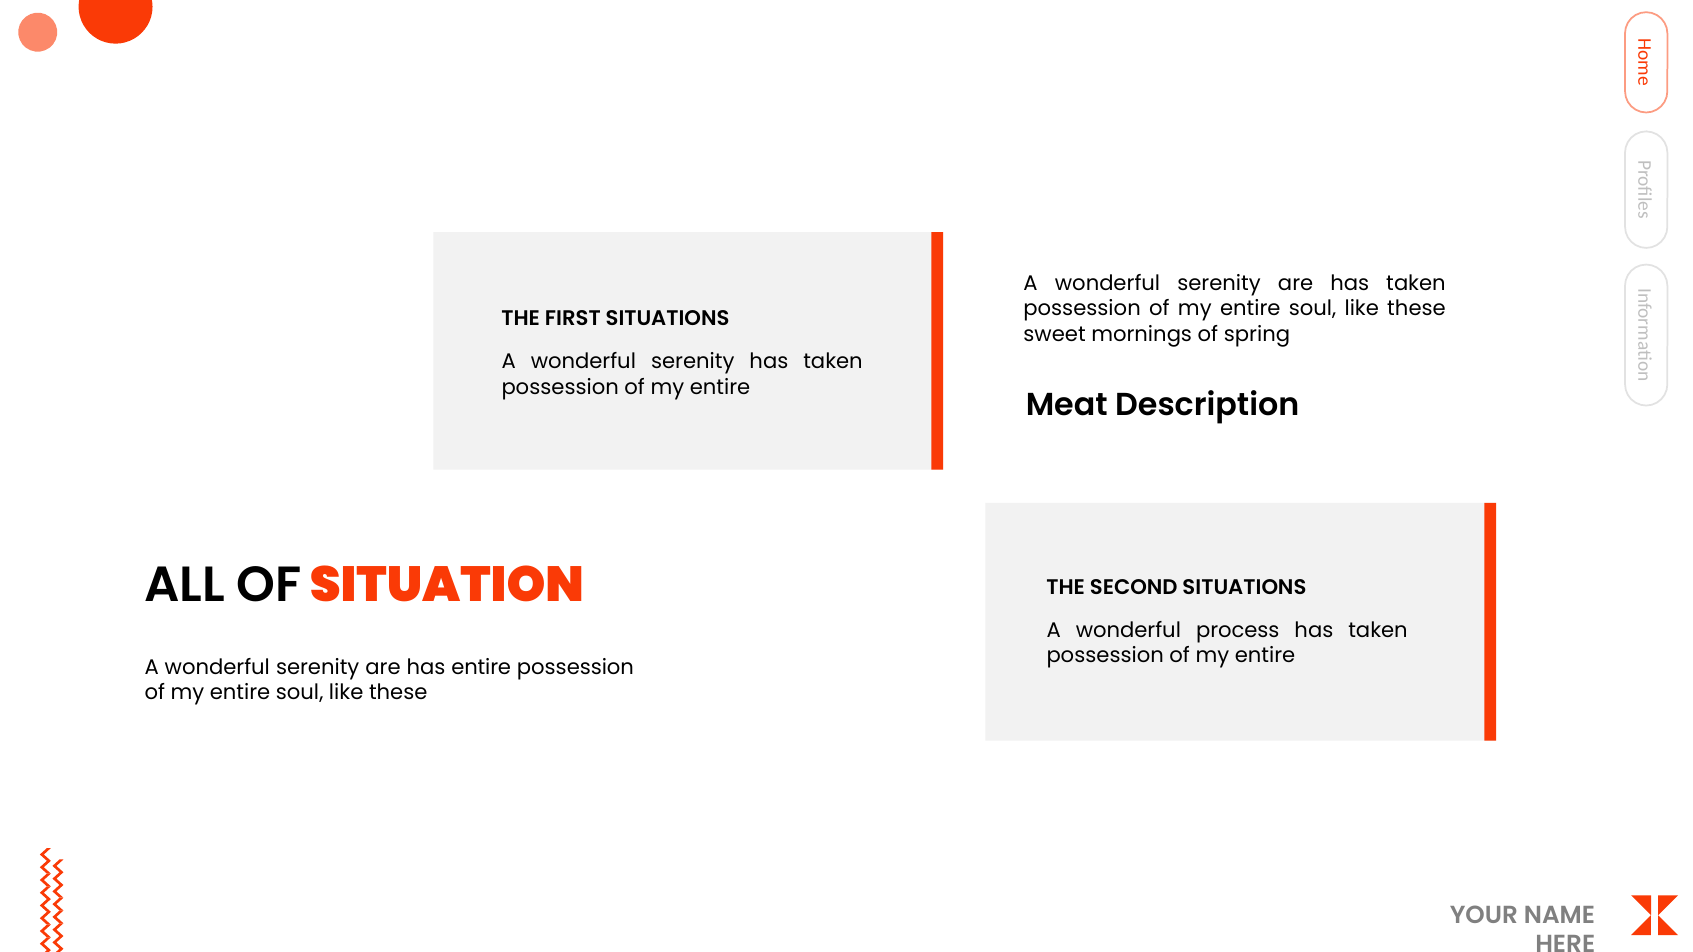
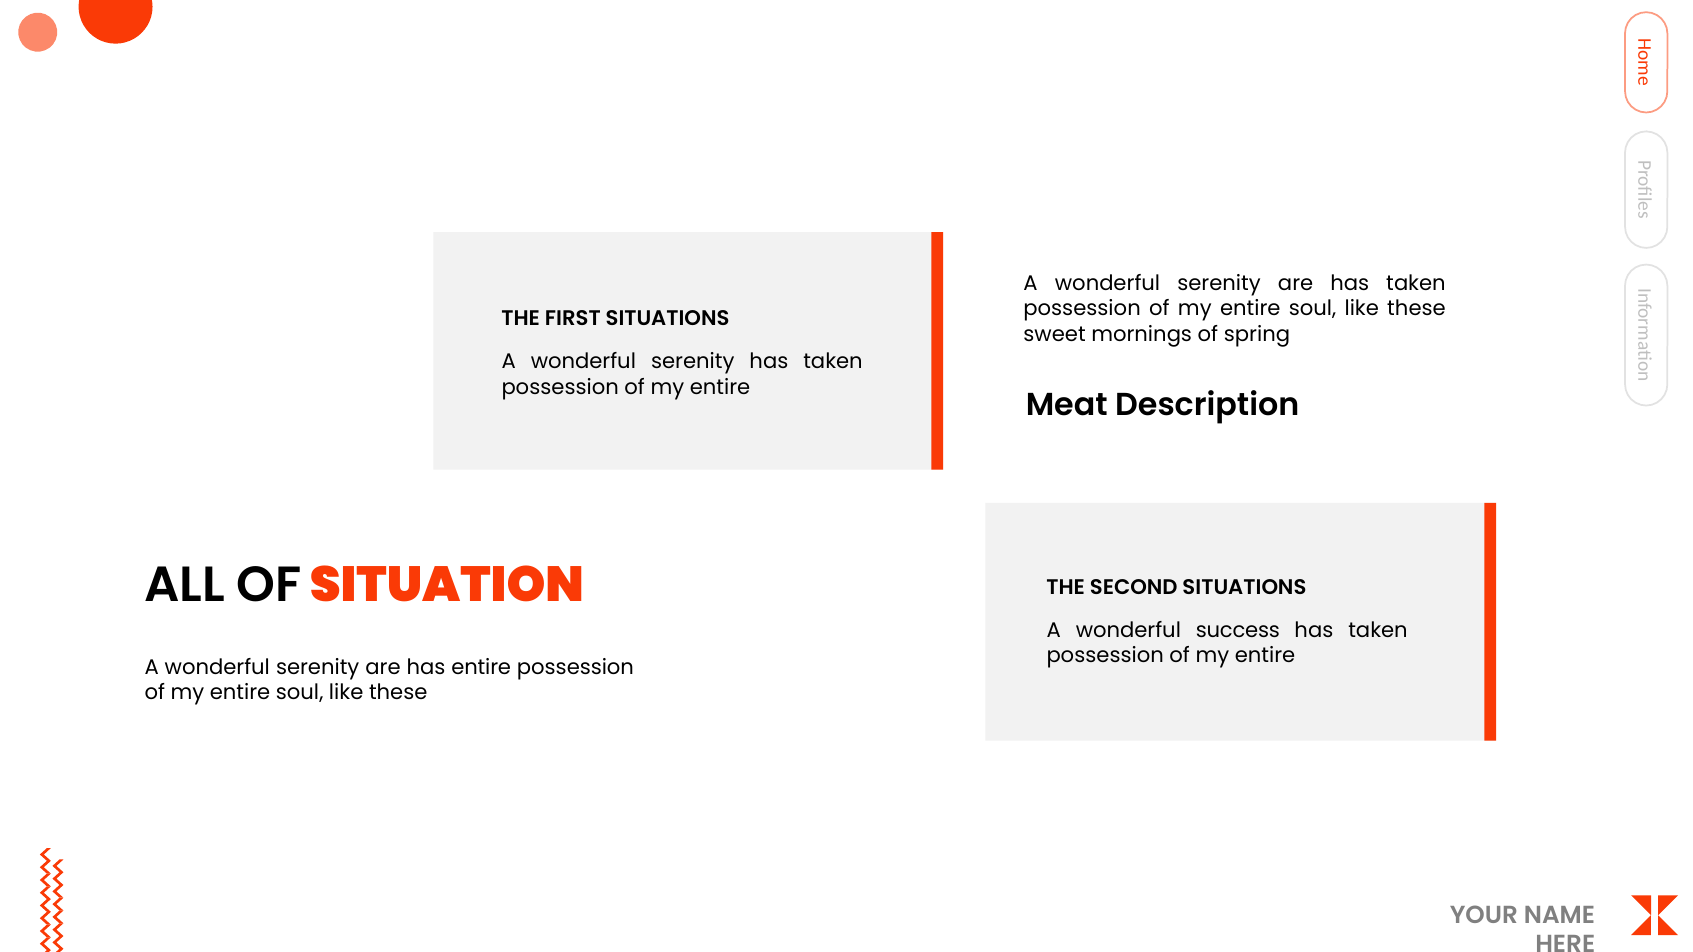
process: process -> success (1238, 630)
